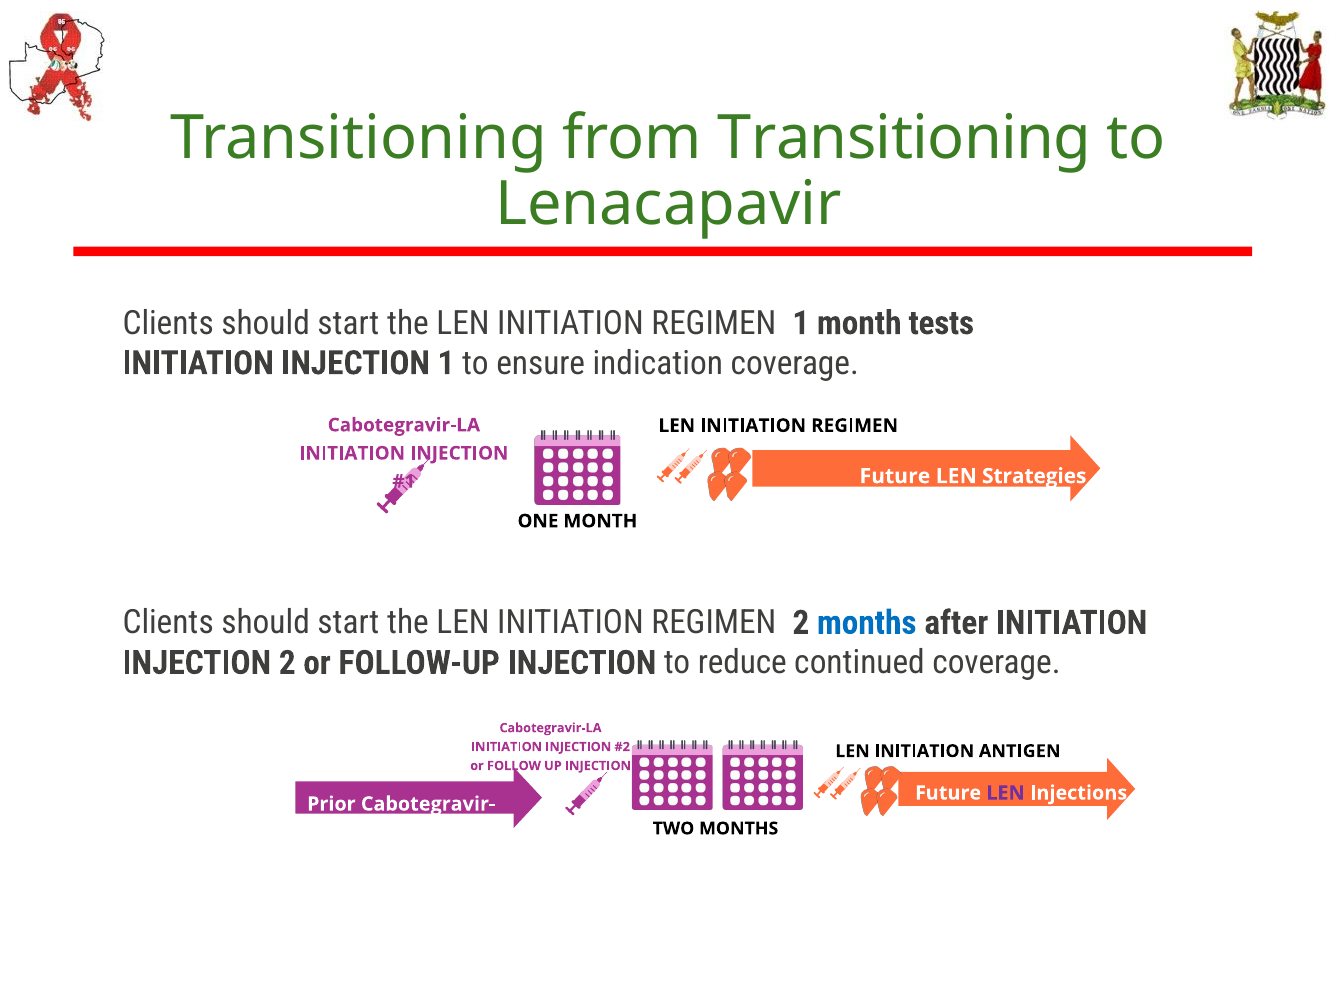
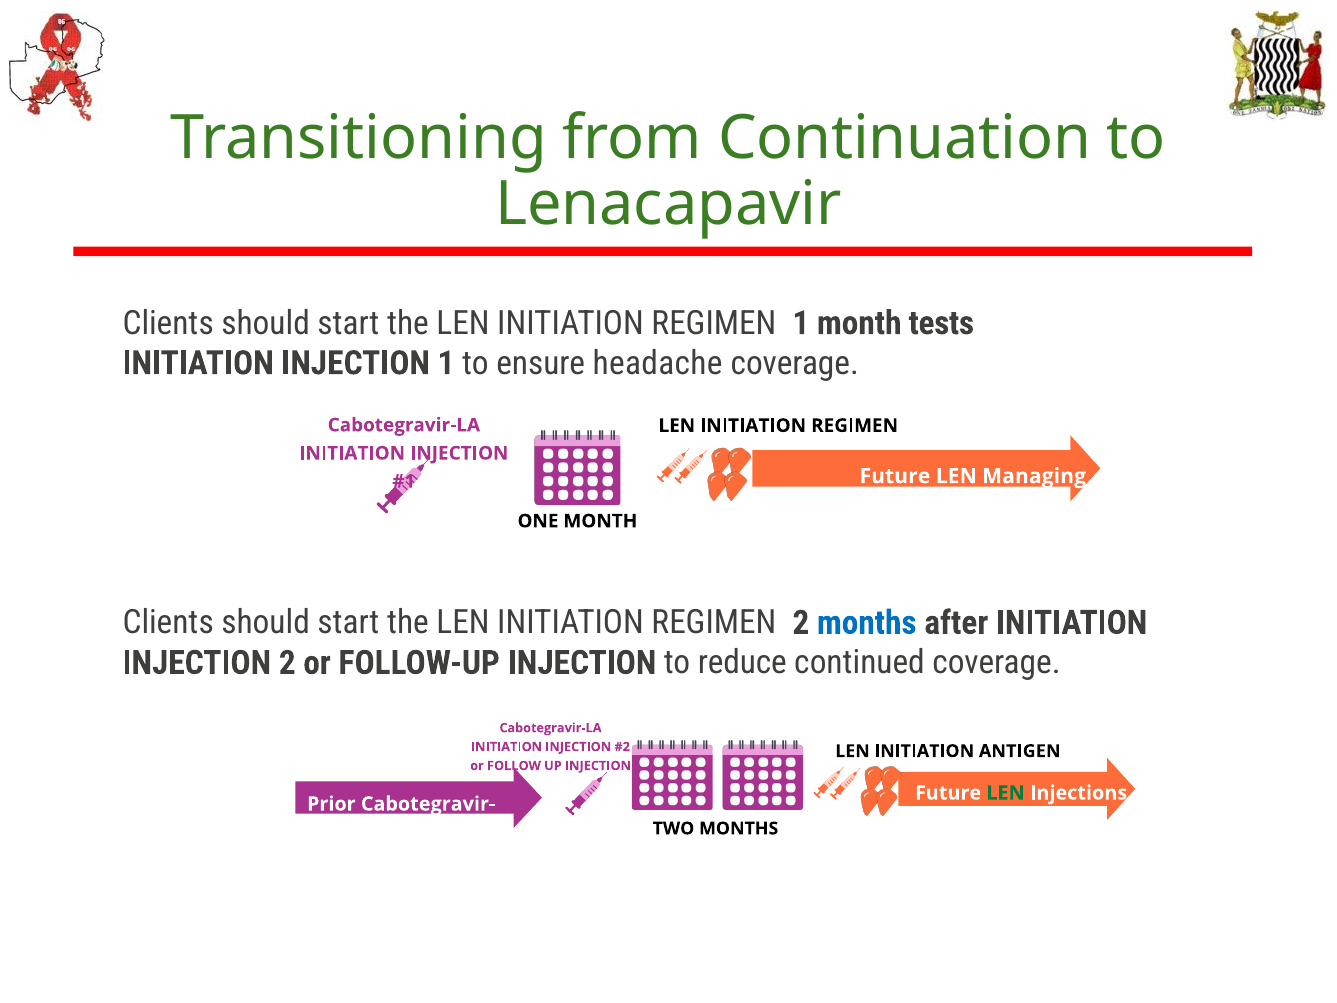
from Transitioning: Transitioning -> Continuation (905, 138)
indication: indication -> headache (658, 363)
Strategies: Strategies -> Managing (1034, 476)
LEN colour: purple -> green (1005, 793)
